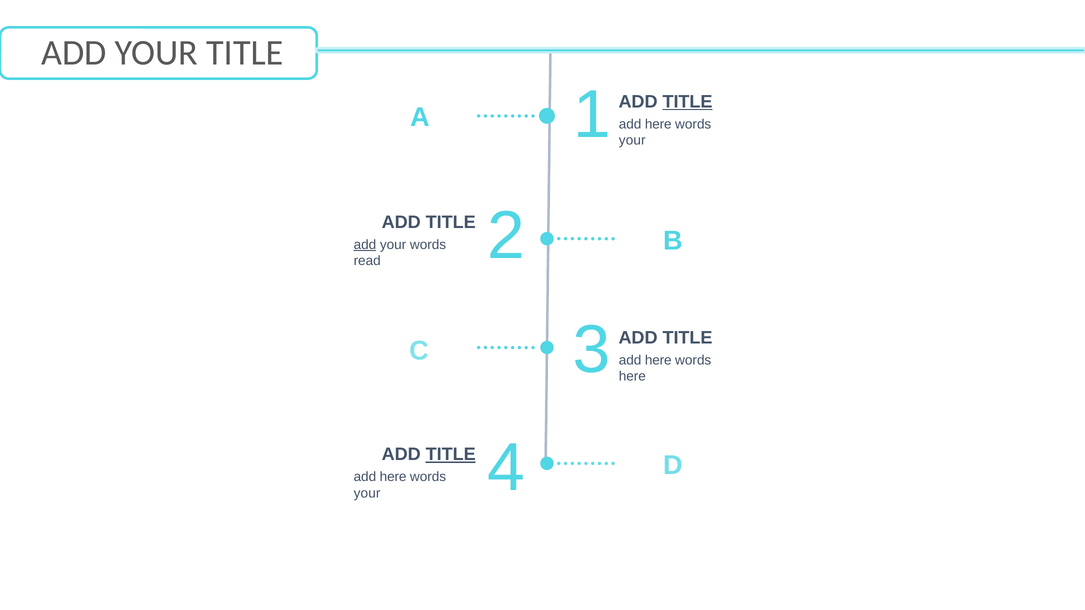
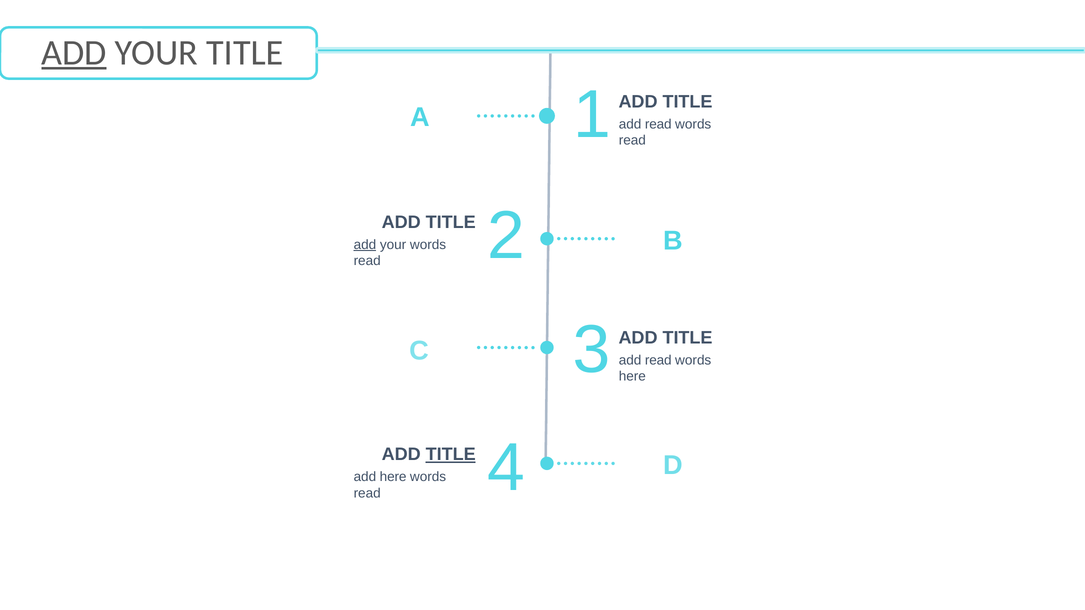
ADD underline: none -> present (74, 53)
TITLE underline: present -> none (688, 102)
here: here -> read (658, 124)
your: your -> read (632, 141)
here: here -> read (658, 360)
your: your -> read (367, 493)
